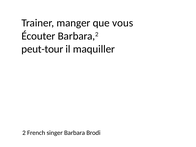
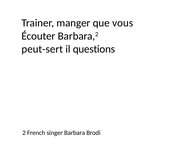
peut-tour: peut-tour -> peut-sert (42, 49)
maquiller: maquiller -> questions (94, 49)
